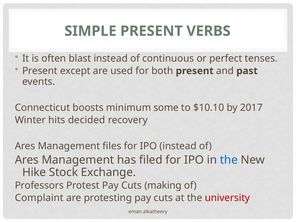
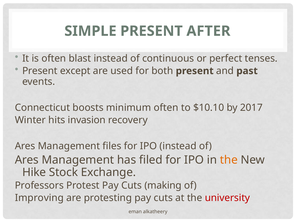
VERBS: VERBS -> AFTER (208, 31)
minimum some: some -> often (166, 108)
decided: decided -> invasion (87, 120)
the colour: blue -> orange (229, 160)
Complaint: Complaint -> Improving (39, 198)
